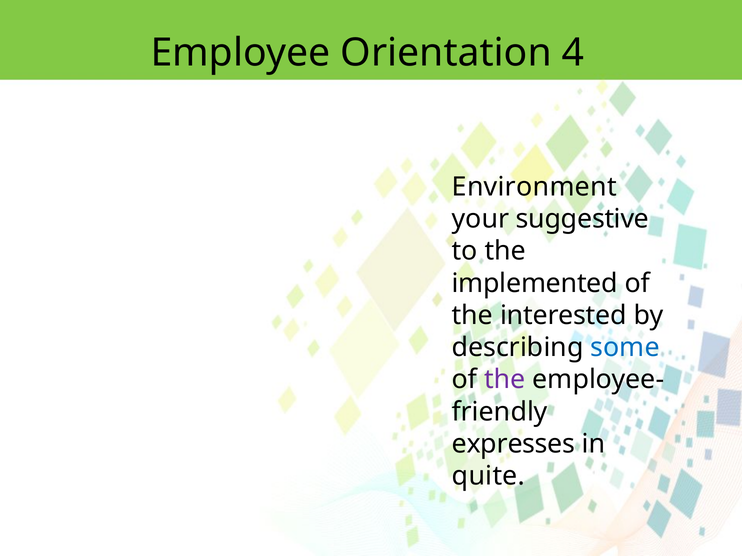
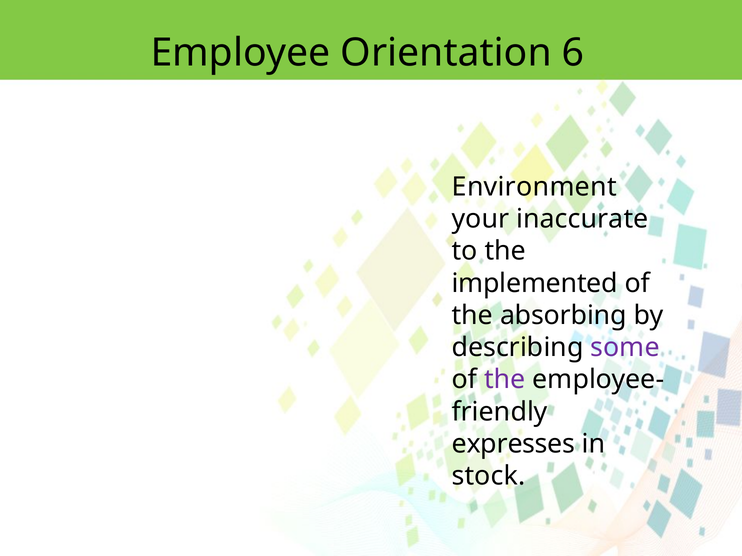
4: 4 -> 6 (573, 53)
suggestive: suggestive -> inaccurate (582, 219)
interested: interested -> absorbing (563, 316)
some colour: blue -> purple (625, 348)
quite: quite -> stock (488, 476)
